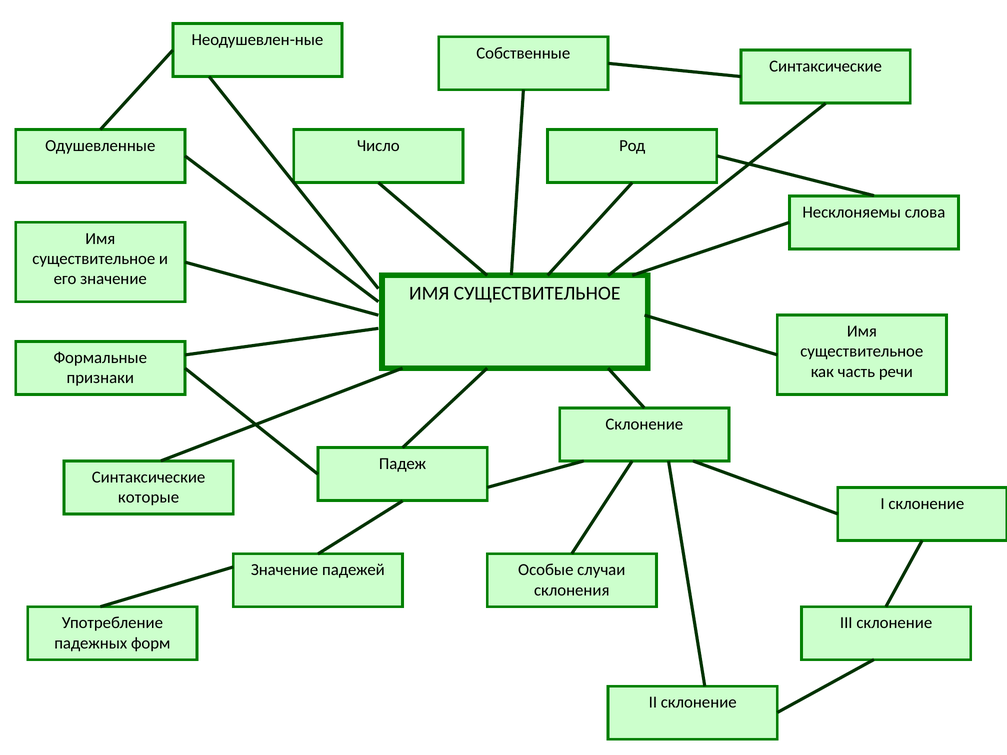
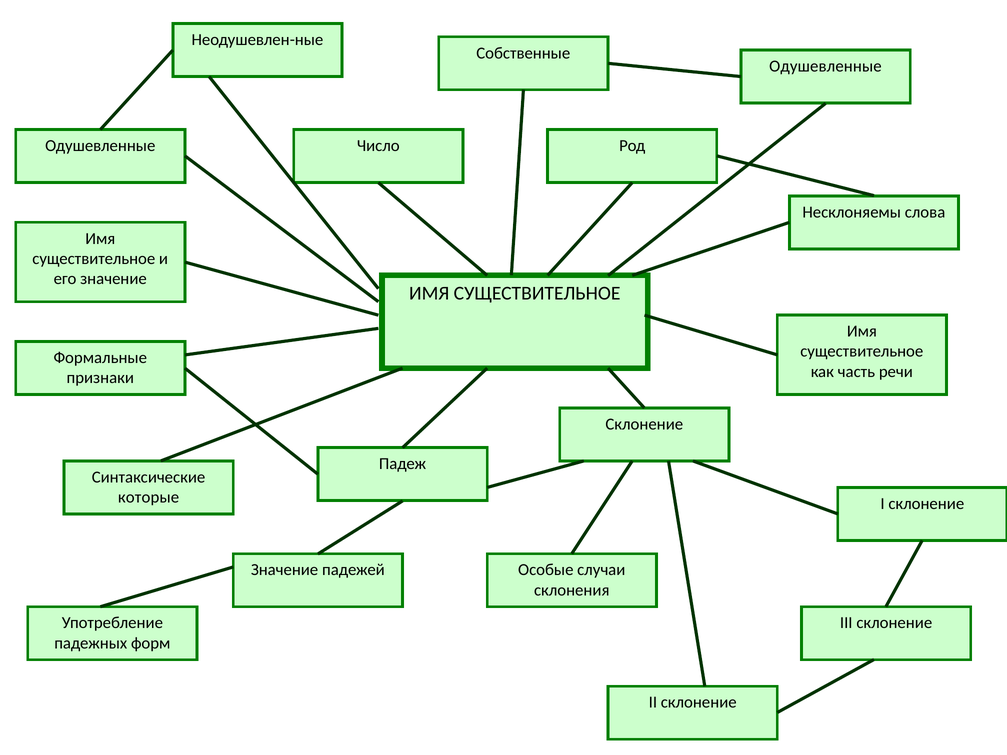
Синтаксические: Синтаксические -> Одушевленные (825, 66)
